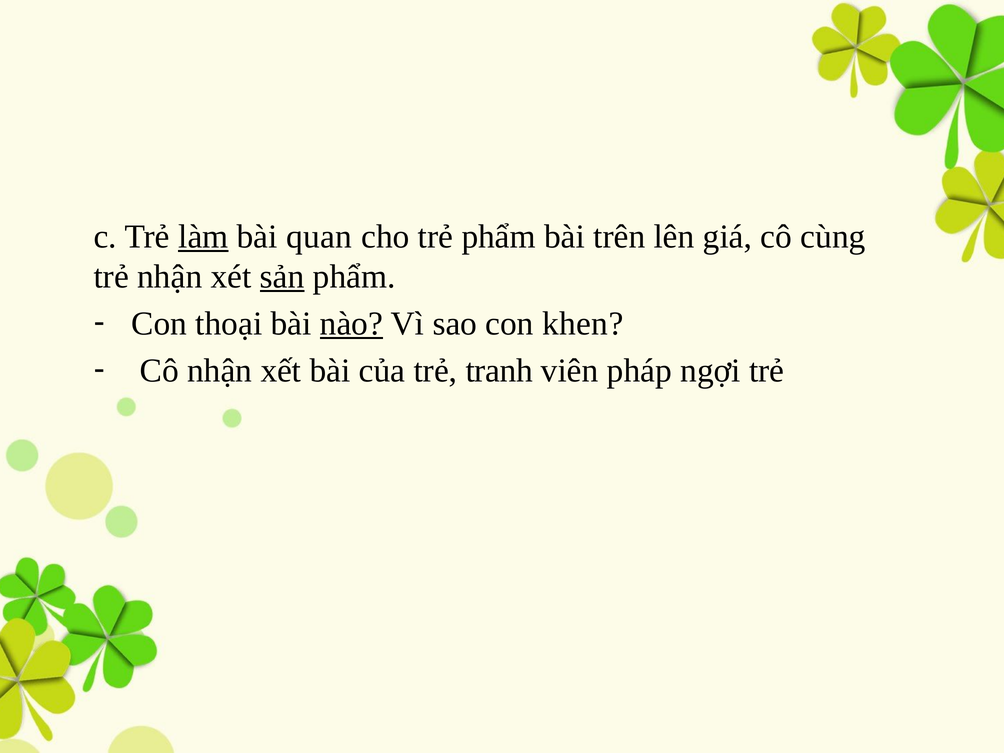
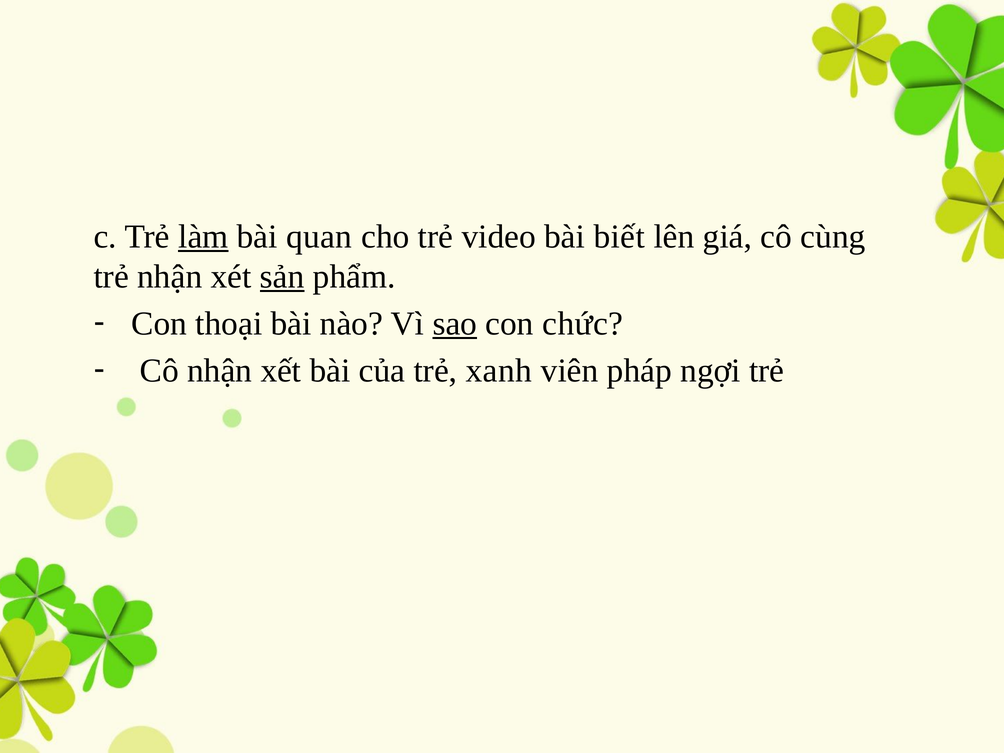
trẻ phẩm: phẩm -> video (499, 237)
trên: trên -> biết (619, 237)
nào underline: present -> none (351, 324)
sao underline: none -> present (455, 324)
khen: khen -> chức (583, 324)
tranh: tranh -> xanh (499, 370)
